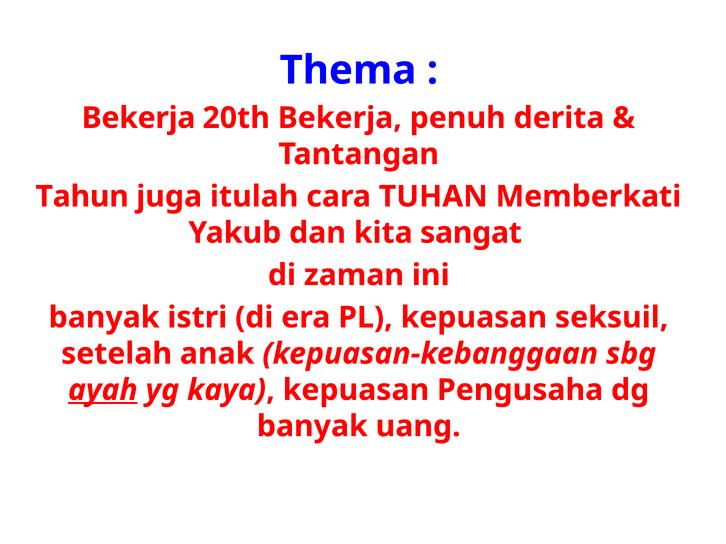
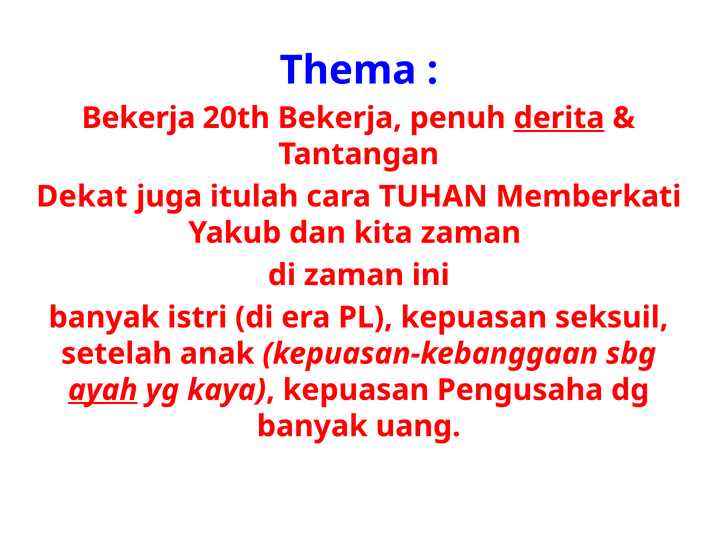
derita underline: none -> present (559, 118)
Tahun: Tahun -> Dekat (82, 197)
kita sangat: sangat -> zaman (471, 233)
